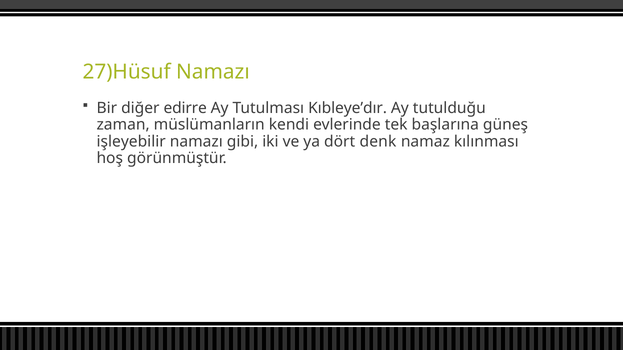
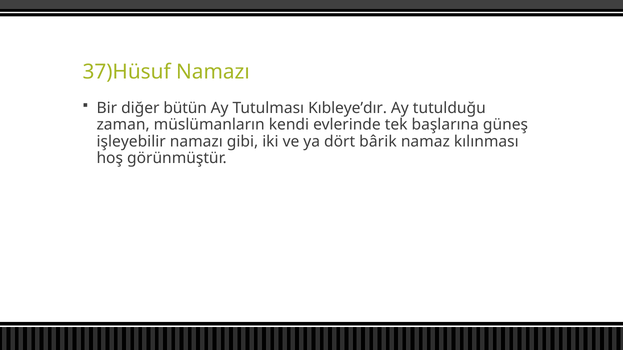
27)Hüsuf: 27)Hüsuf -> 37)Hüsuf (127, 72)
edirre: edirre -> bütün (185, 108)
denk: denk -> bârik (378, 142)
